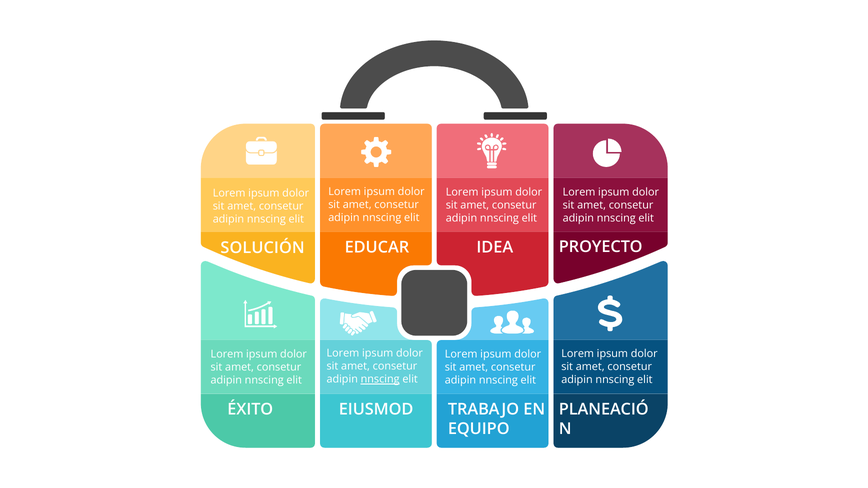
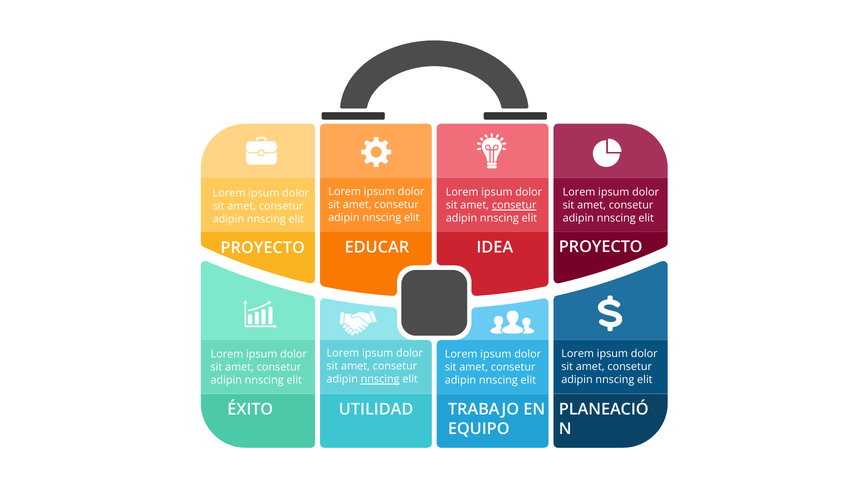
consetur underline: none -> present (514, 206)
SOLUCIÓN: SOLUCIÓN -> PROYECTO (263, 248)
EIUSMOD: EIUSMOD -> UTILIDAD (376, 410)
